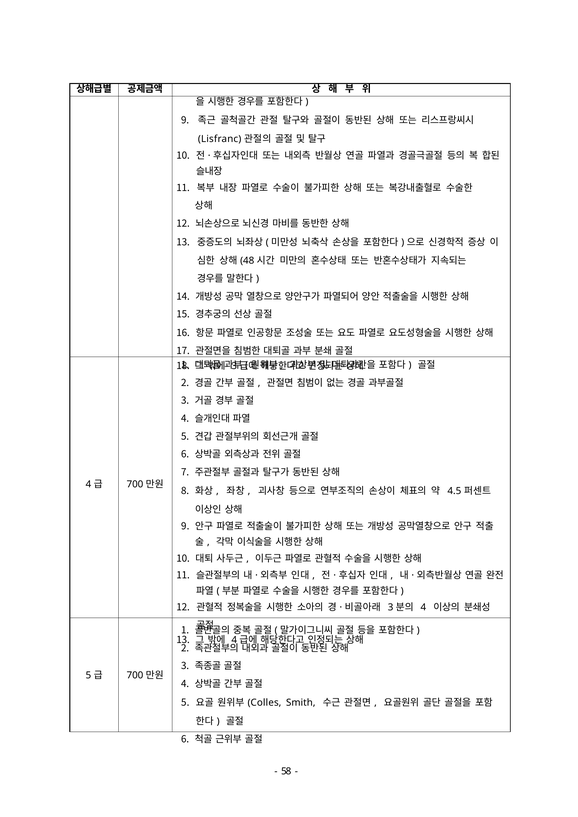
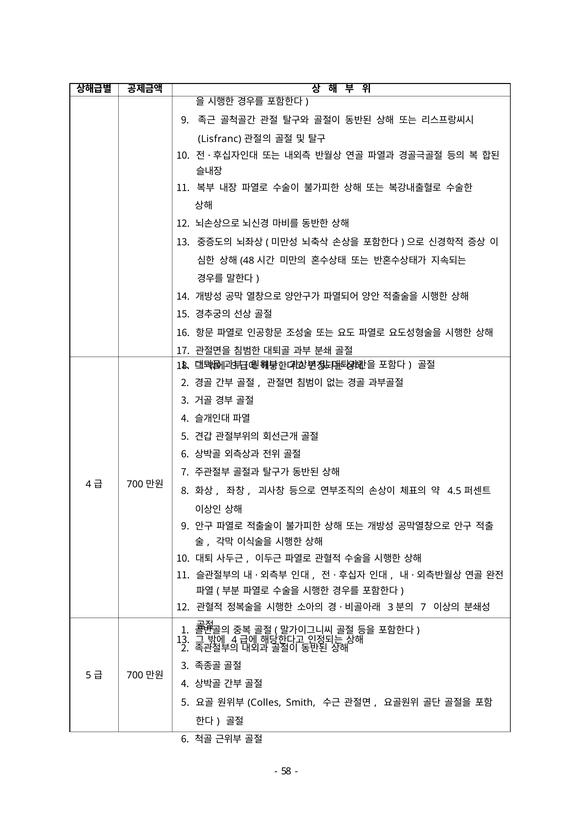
4: 4 -> 7 (423, 607)
